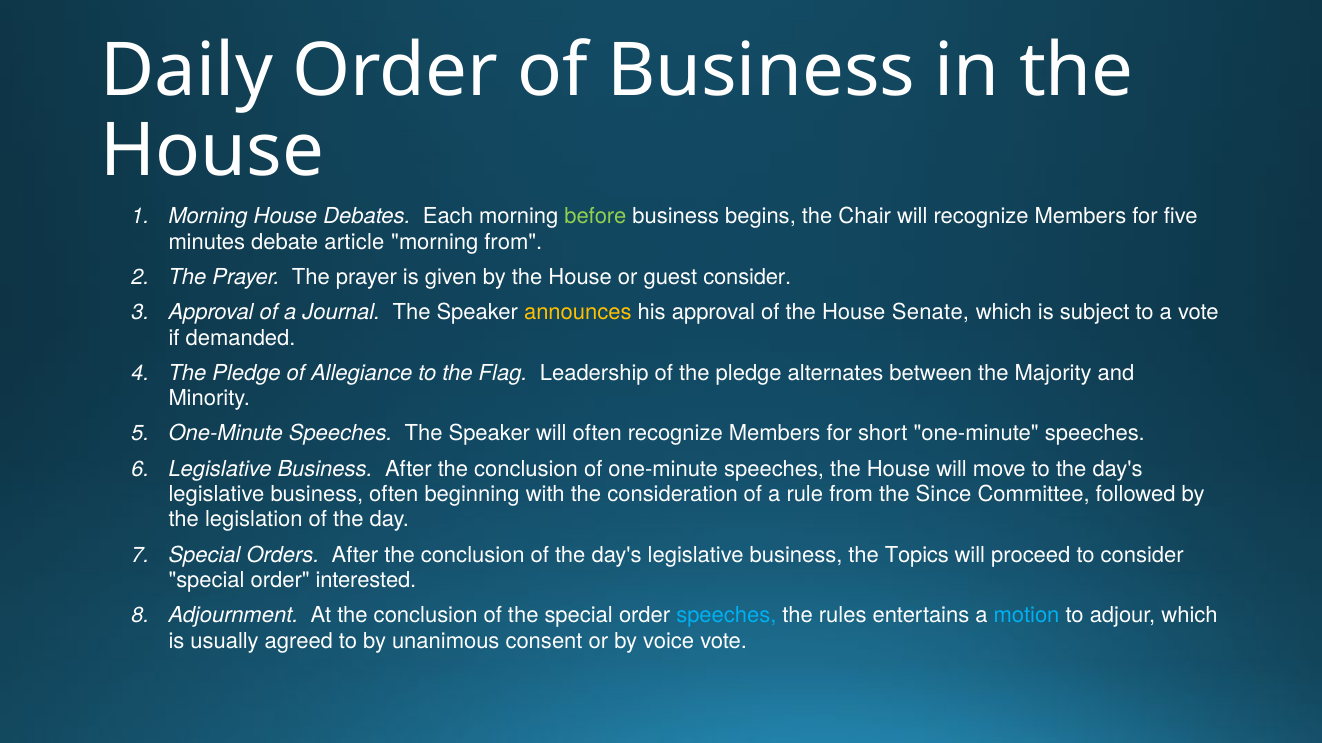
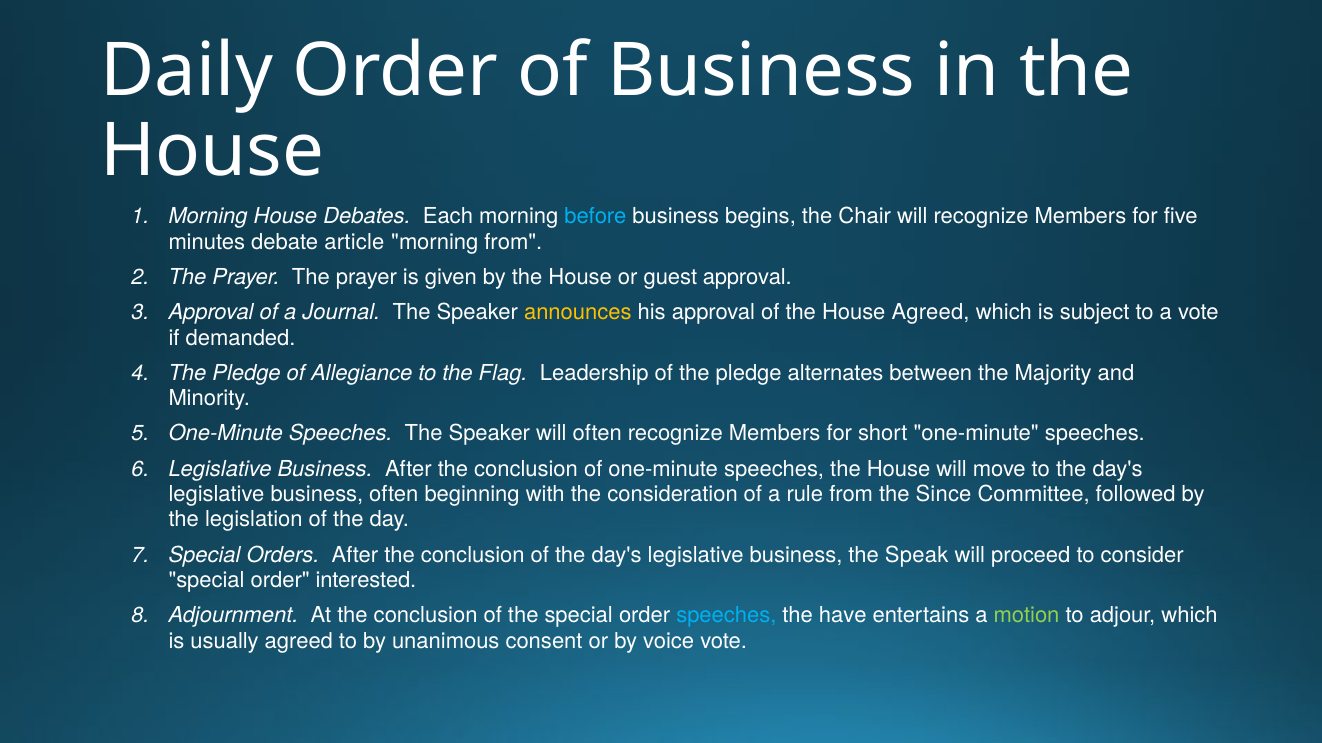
before colour: light green -> light blue (595, 217)
guest consider: consider -> approval (747, 277)
House Senate: Senate -> Agreed (931, 313)
Topics: Topics -> Speak (917, 555)
rules: rules -> have (843, 616)
motion colour: light blue -> light green (1027, 616)
